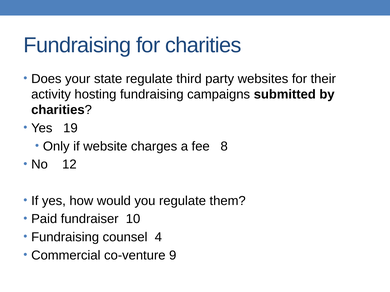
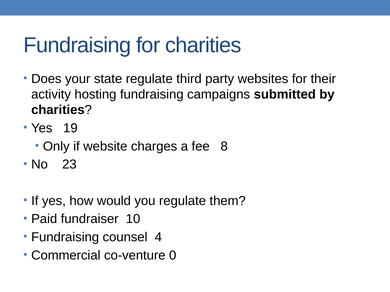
12: 12 -> 23 (69, 165)
9: 9 -> 0 (173, 256)
